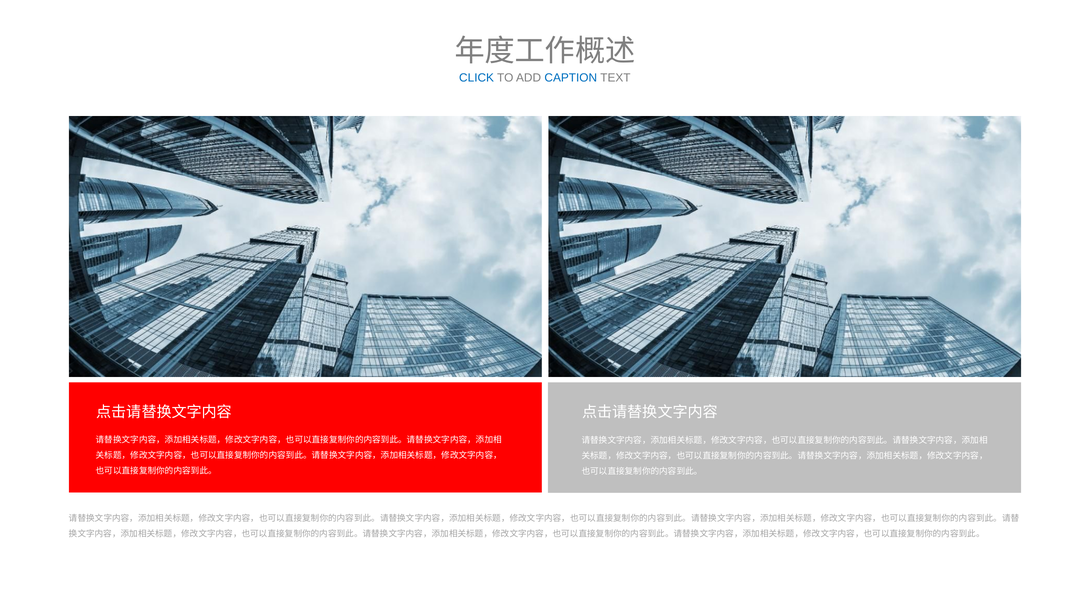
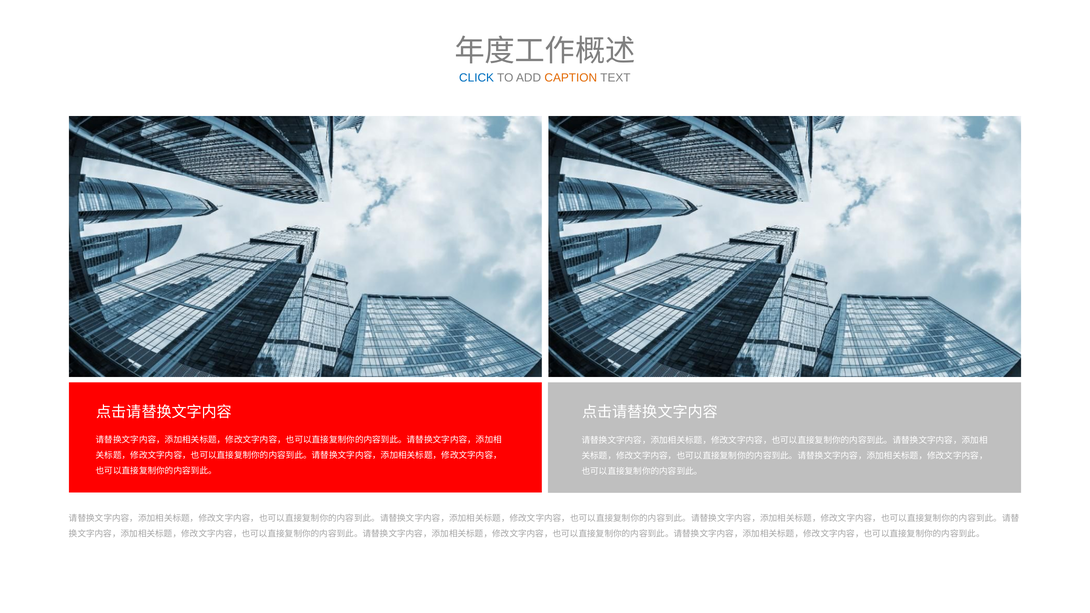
CAPTION colour: blue -> orange (571, 78)
